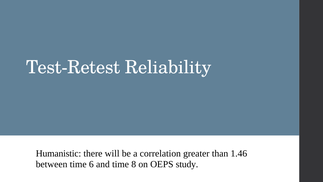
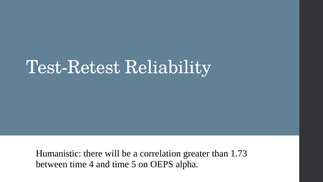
1.46: 1.46 -> 1.73 (239, 153)
6: 6 -> 4 (91, 164)
8: 8 -> 5 (134, 164)
study: study -> alpha (187, 164)
